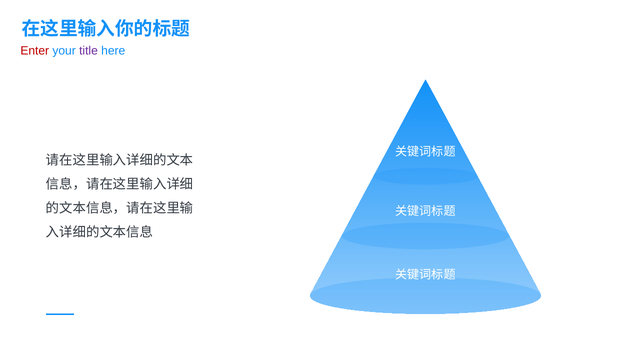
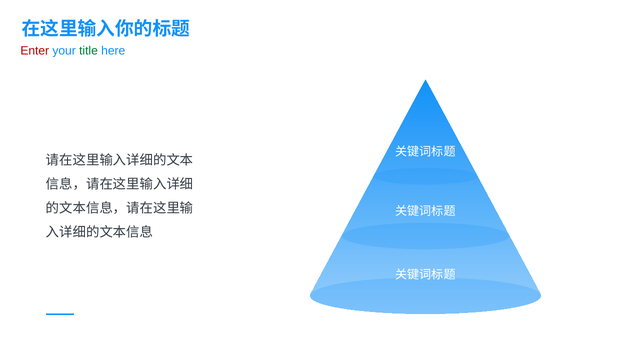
title colour: purple -> green (88, 51)
